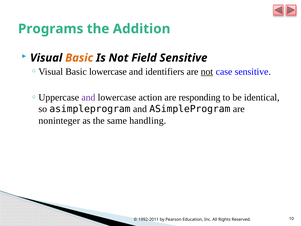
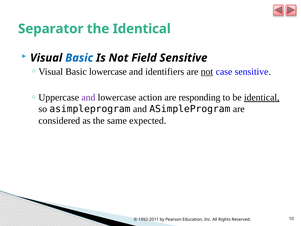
Programs: Programs -> Separator (51, 29)
the Addition: Addition -> Identical (142, 29)
Basic colour: orange -> blue (79, 58)
identical underline: none -> present (262, 97)
noninteger: noninteger -> considered (59, 120)
handling: handling -> expected (148, 120)
